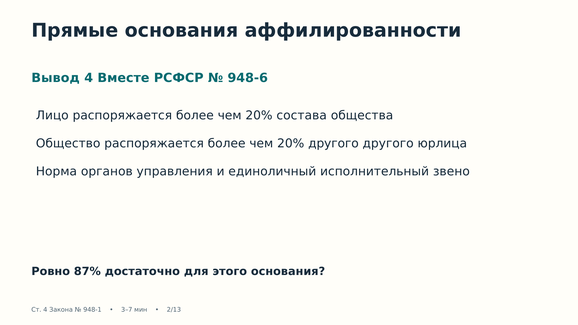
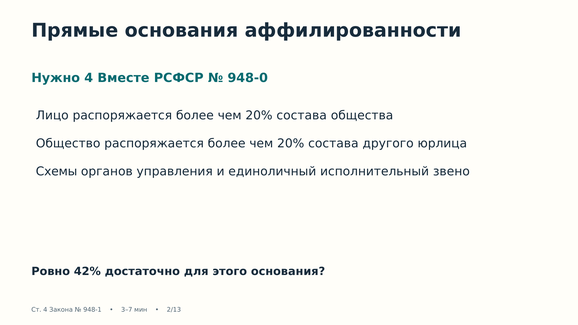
Вывод: Вывод -> Нужно (56, 78)
948-6: 948-6 -> 948-0 (248, 78)
другого: другого -> состава (333, 144)
Норма: Норма -> Схемы (57, 172)
87%: 87% -> 42% (87, 272)
